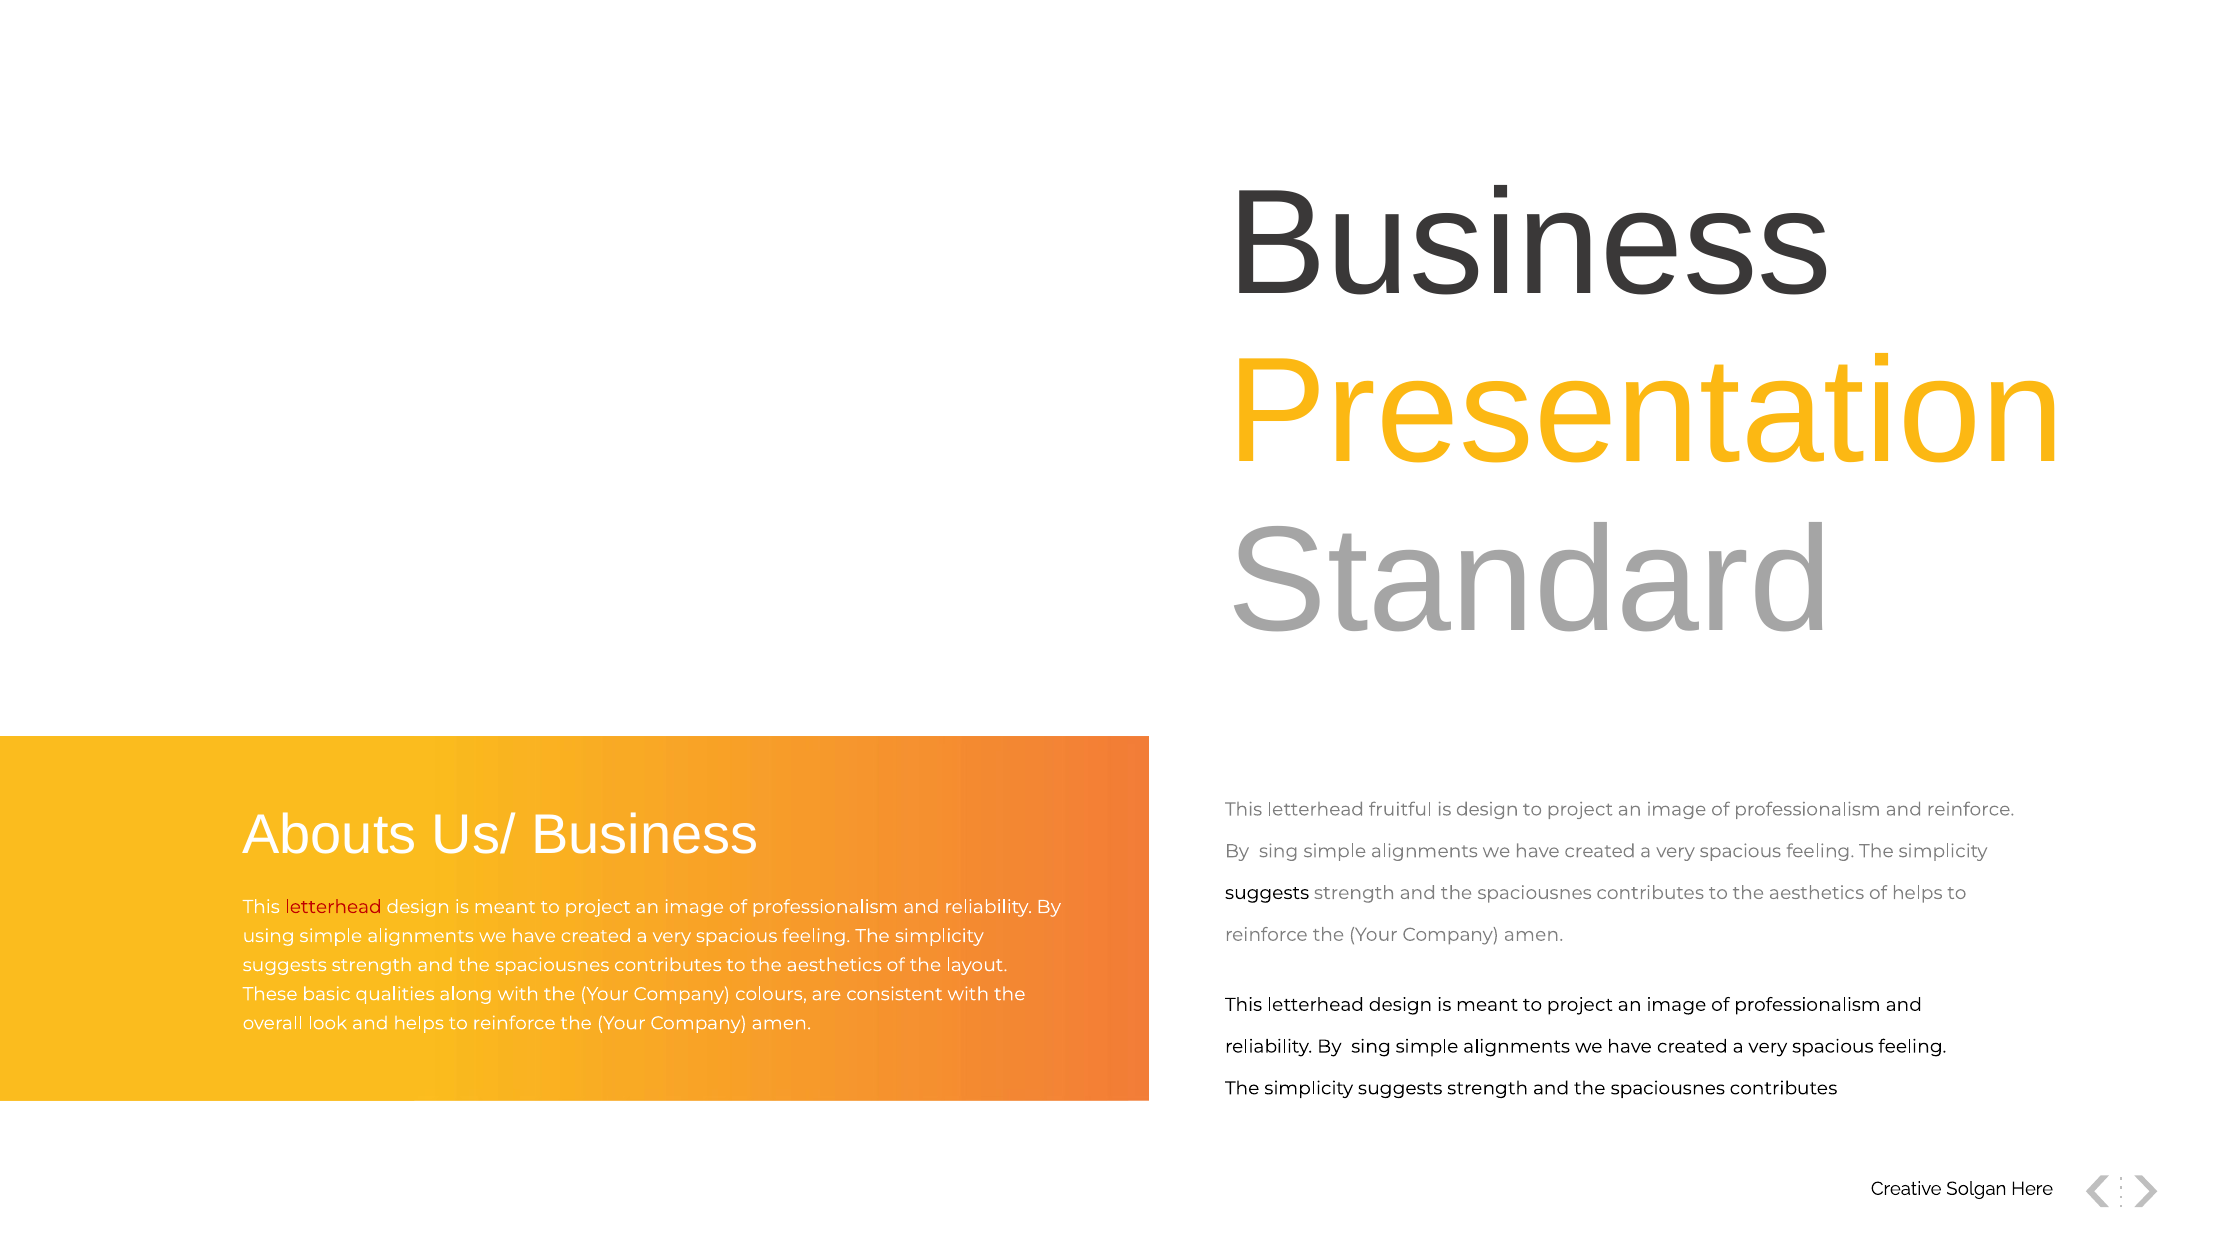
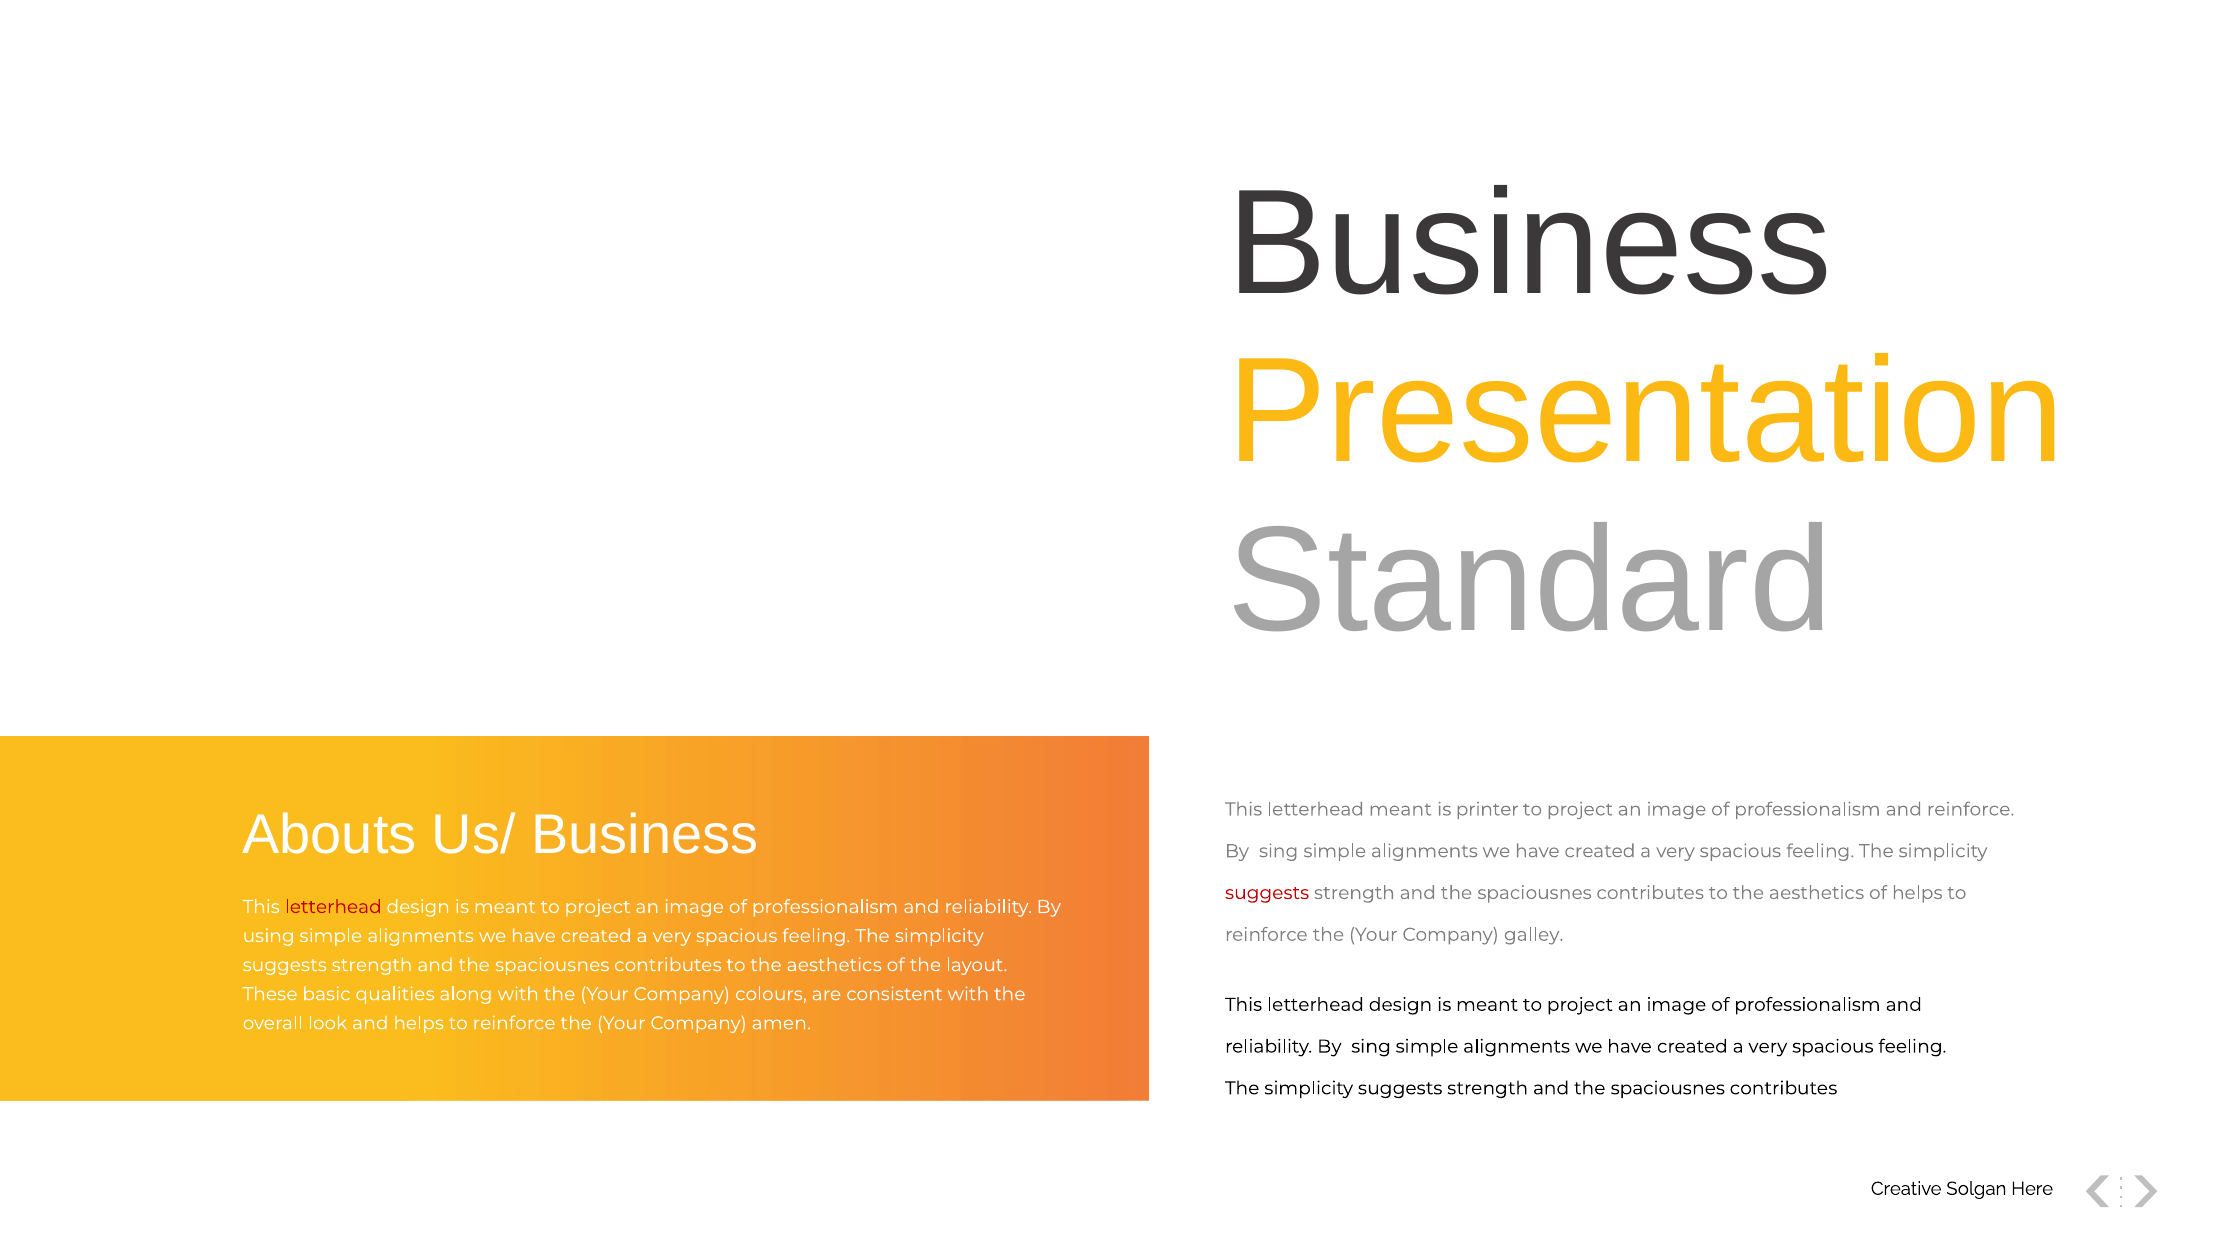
letterhead fruitful: fruitful -> meant (1400, 809)
is design: design -> printer (1487, 809)
suggests colour: black -> red (1267, 893)
amen: amen -> galley (1534, 935)
